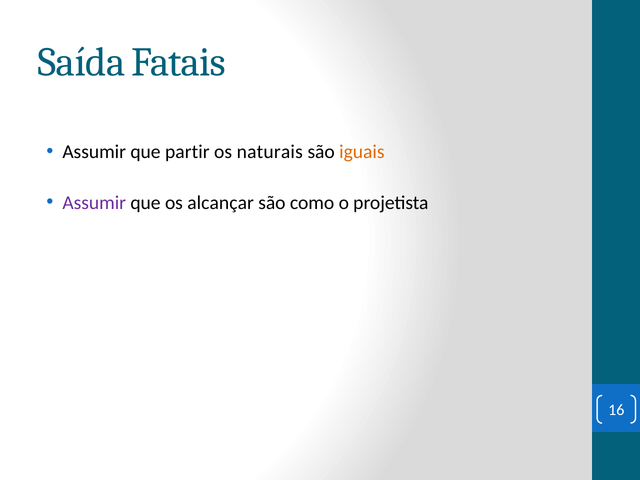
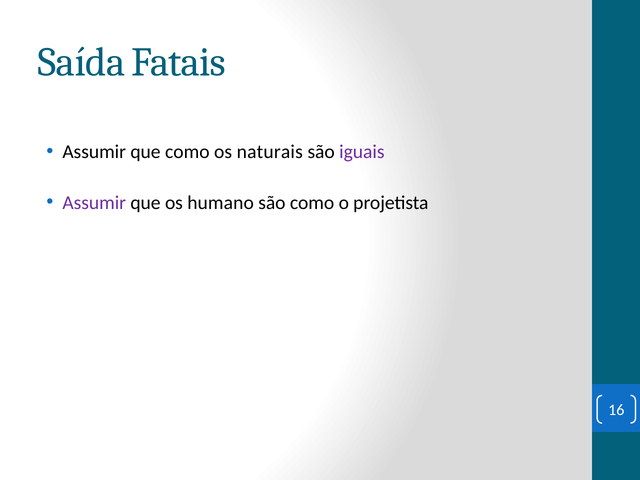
que partir: partir -> como (187, 152)
iguais colour: orange -> purple (362, 152)
alcançar: alcançar -> humano (221, 203)
